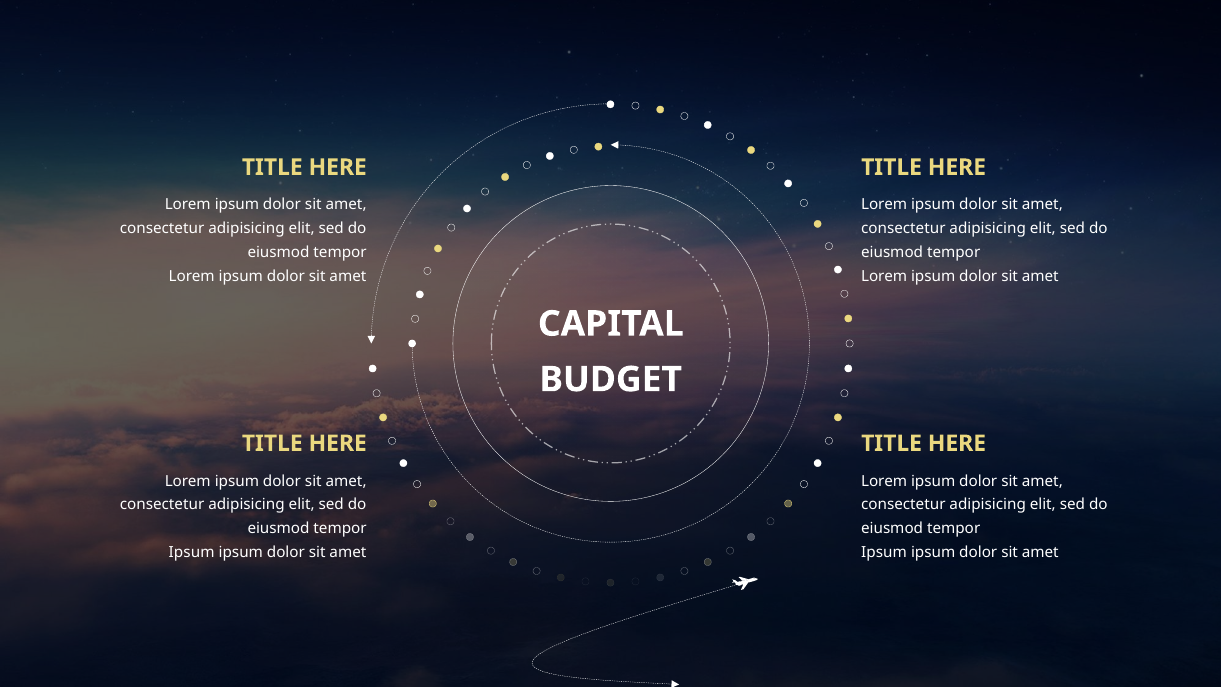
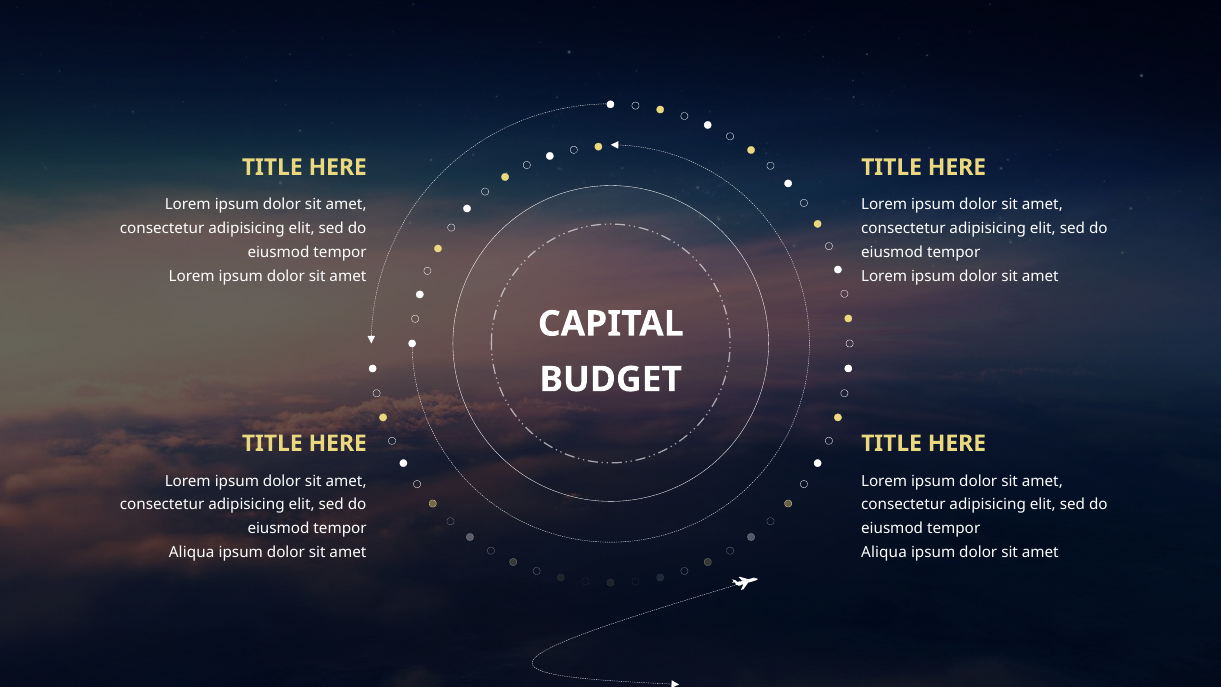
Ipsum: Ipsum -> Aliqua (192, 552)
Ipsum: Ipsum -> Aliqua (884, 552)
